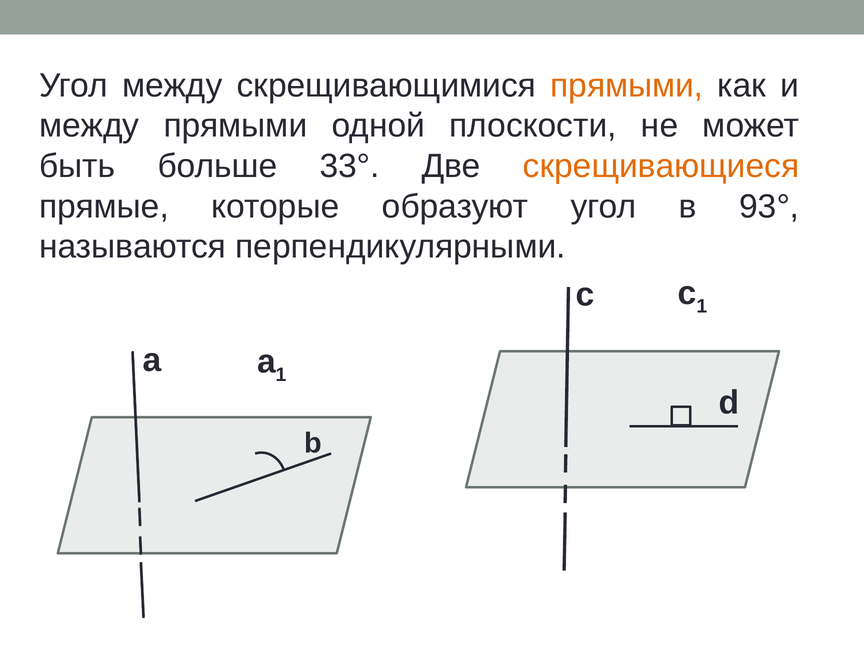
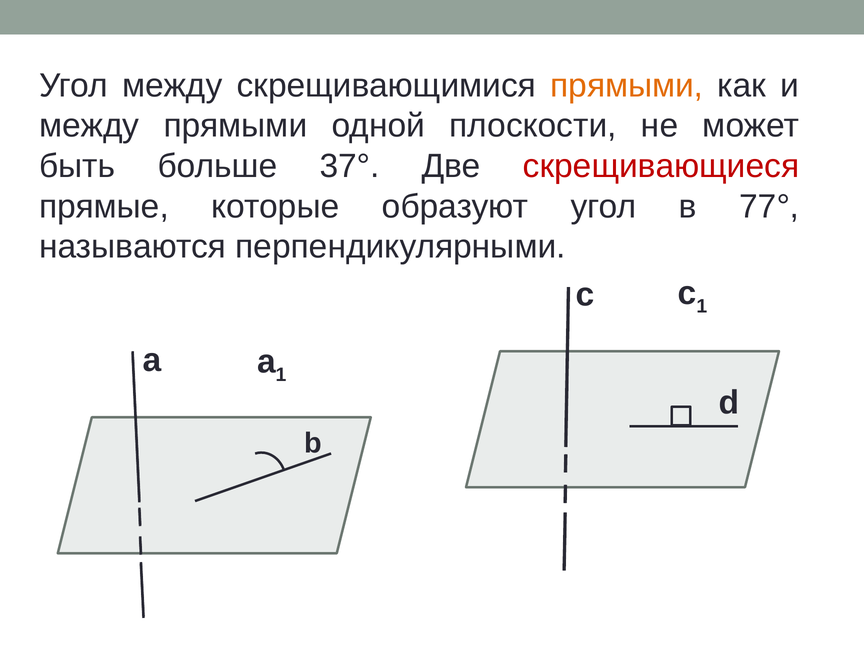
33°: 33° -> 37° (350, 166)
скрещивающиеся colour: orange -> red (661, 166)
93°: 93° -> 77° (769, 207)
